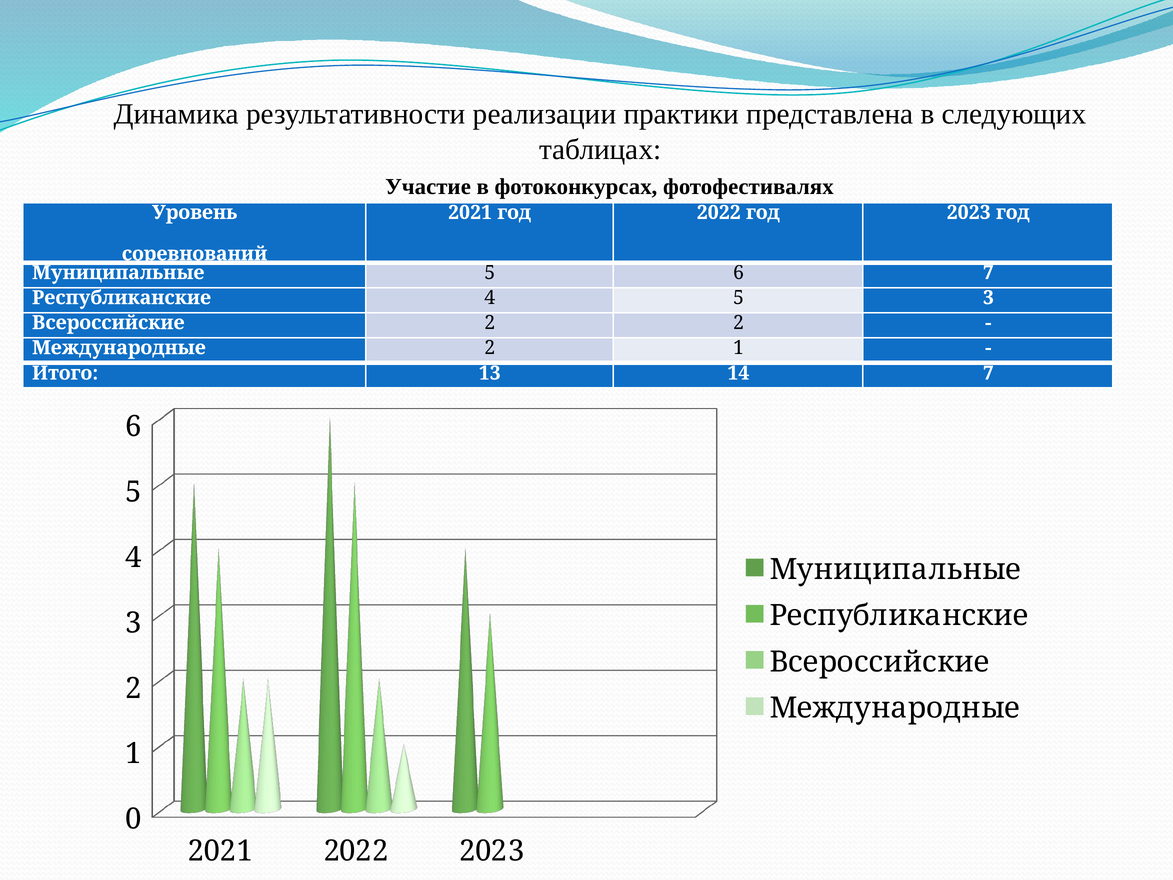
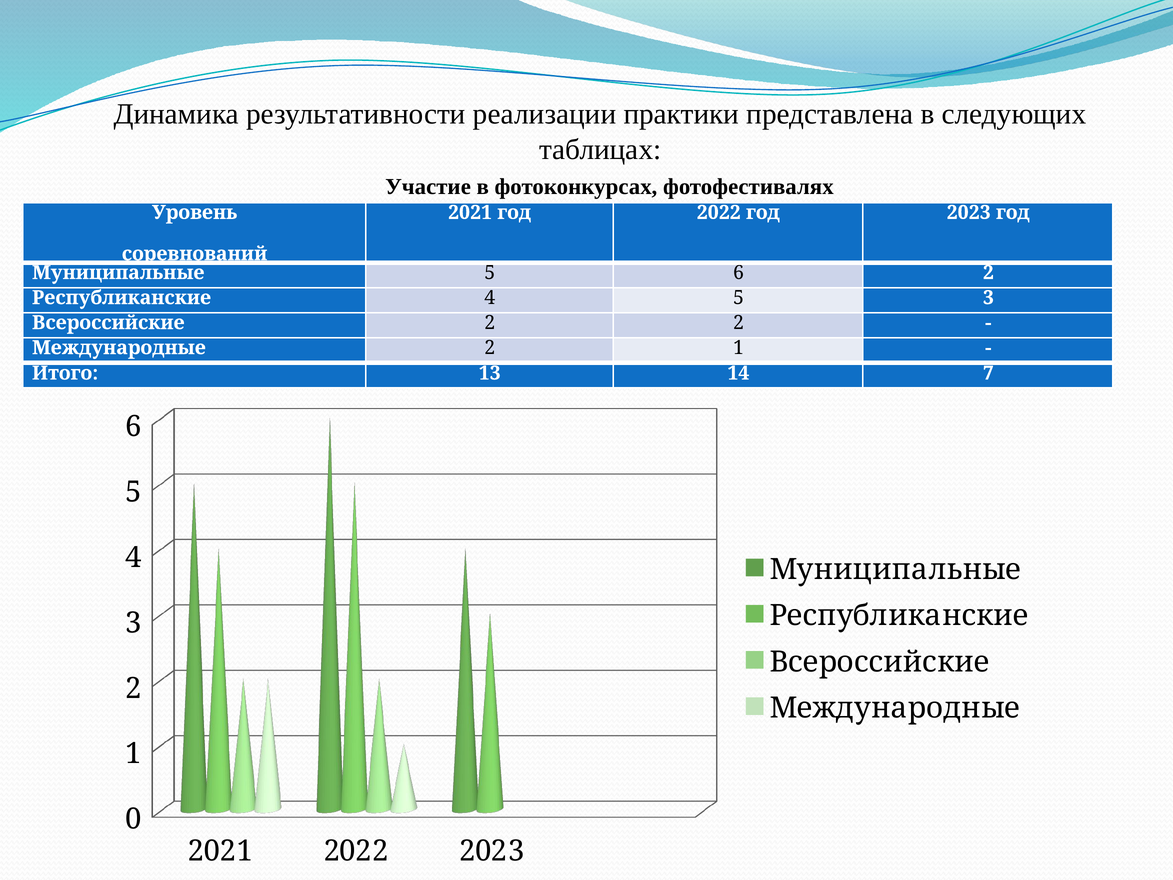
6 7: 7 -> 2 (988, 273)
